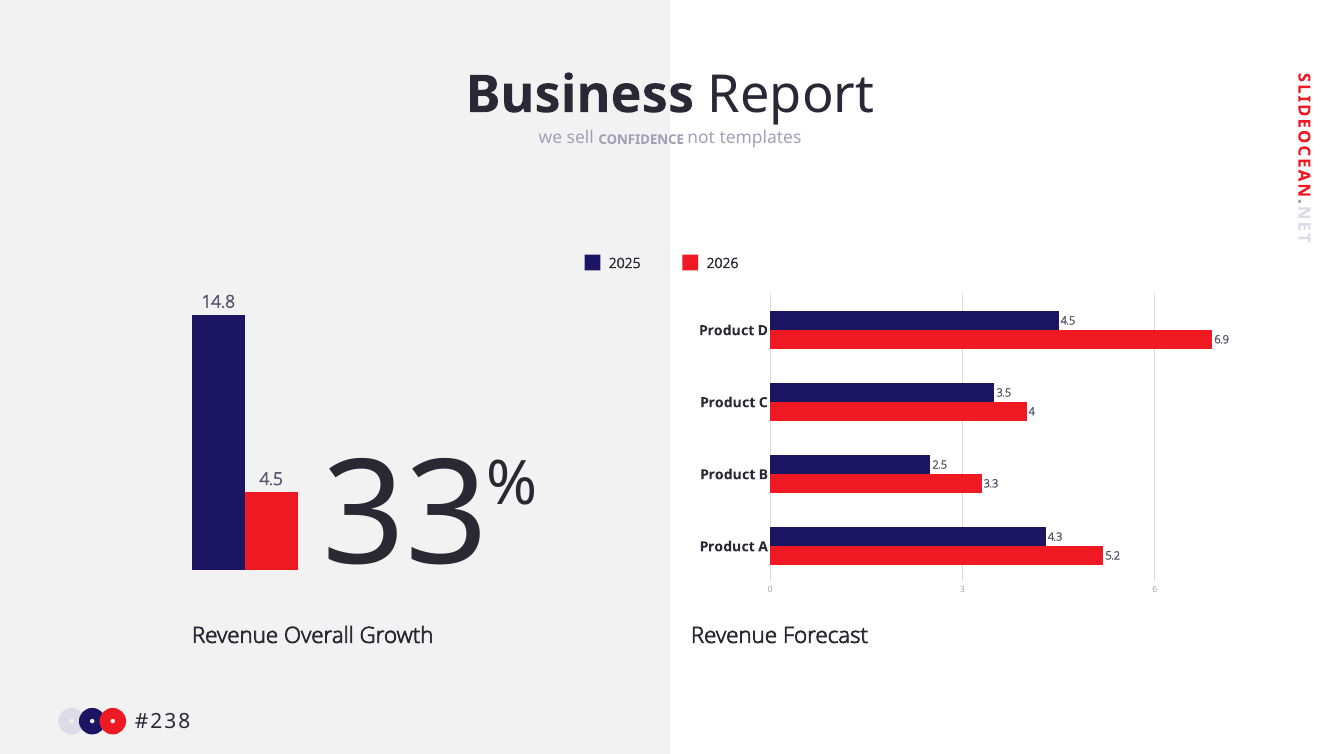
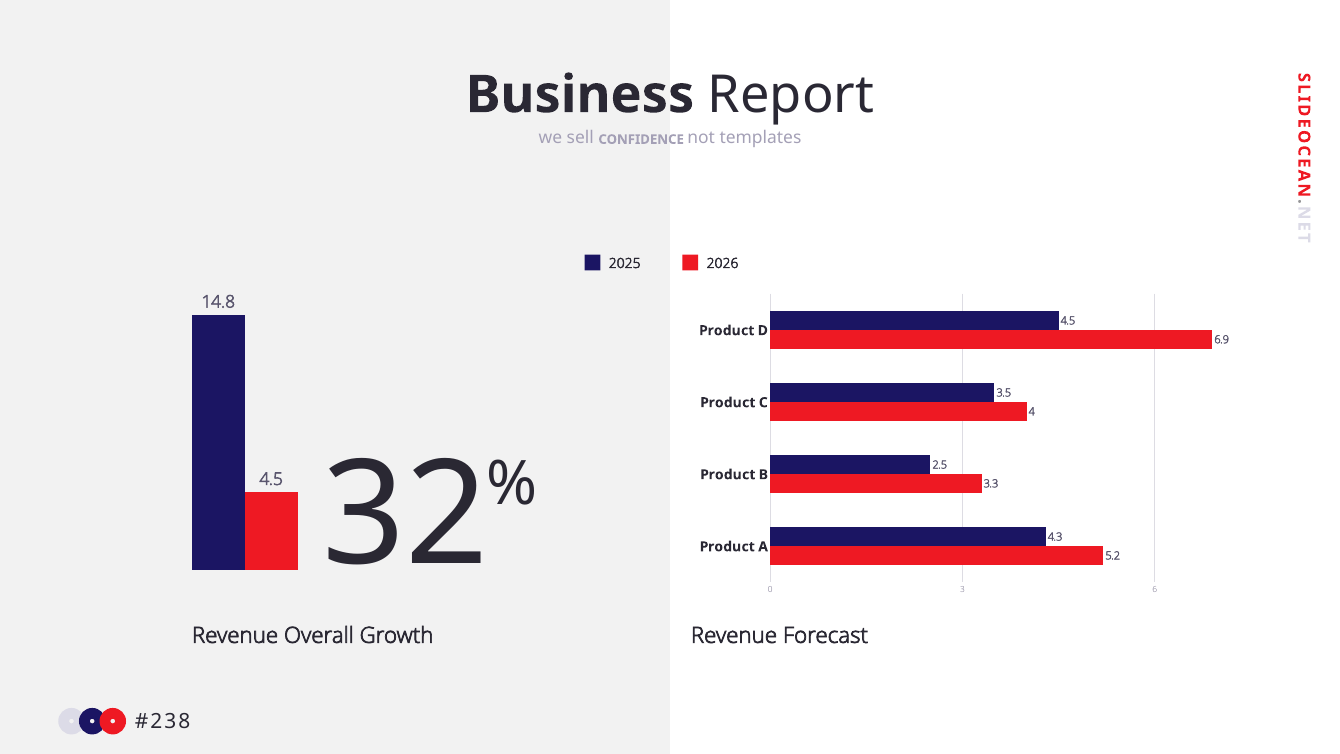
33: 33 -> 32 (406, 515)
